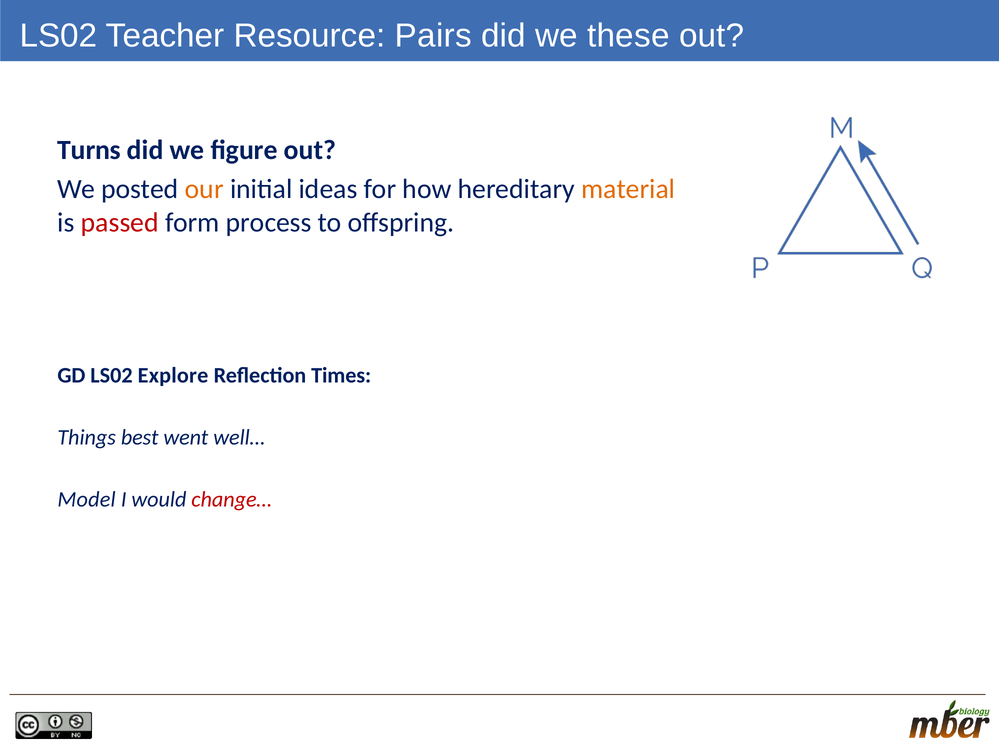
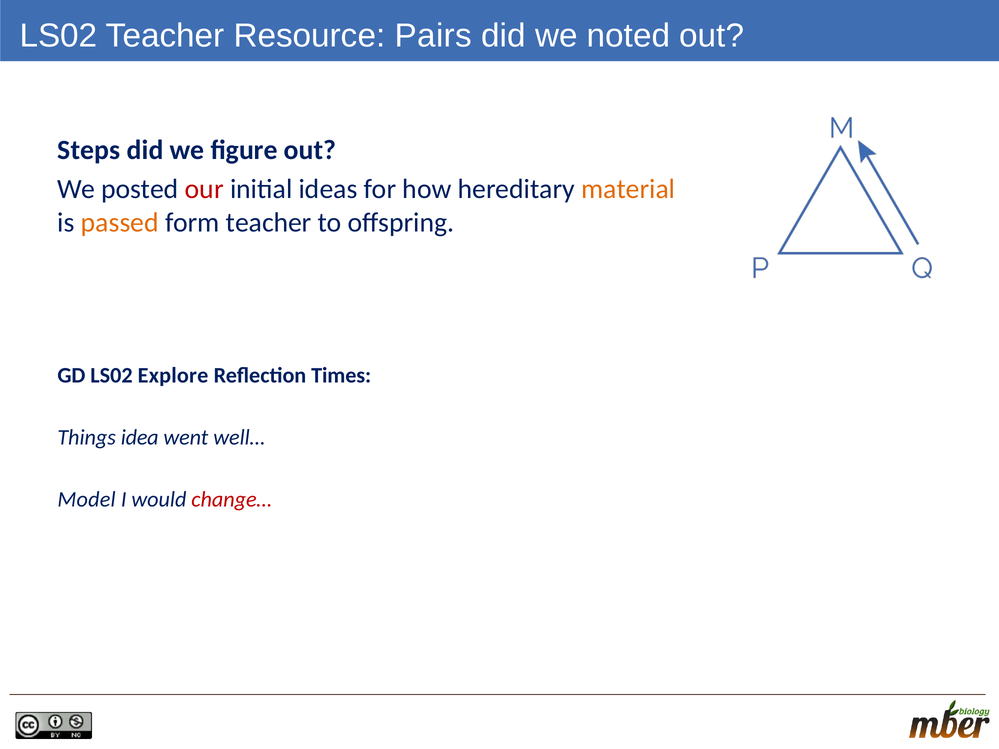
these: these -> noted (629, 36)
Turns: Turns -> Steps (89, 150)
our colour: orange -> red (204, 189)
passed colour: red -> orange (120, 222)
form process: process -> teacher (269, 222)
best: best -> idea (140, 438)
